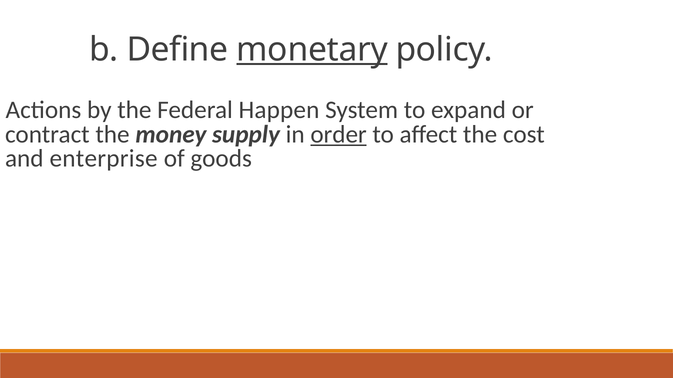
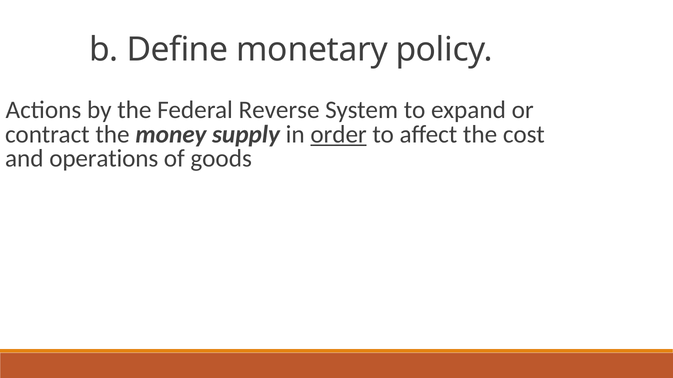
monetary underline: present -> none (312, 50)
Happen: Happen -> Reverse (279, 110)
enterprise: enterprise -> operations (104, 159)
